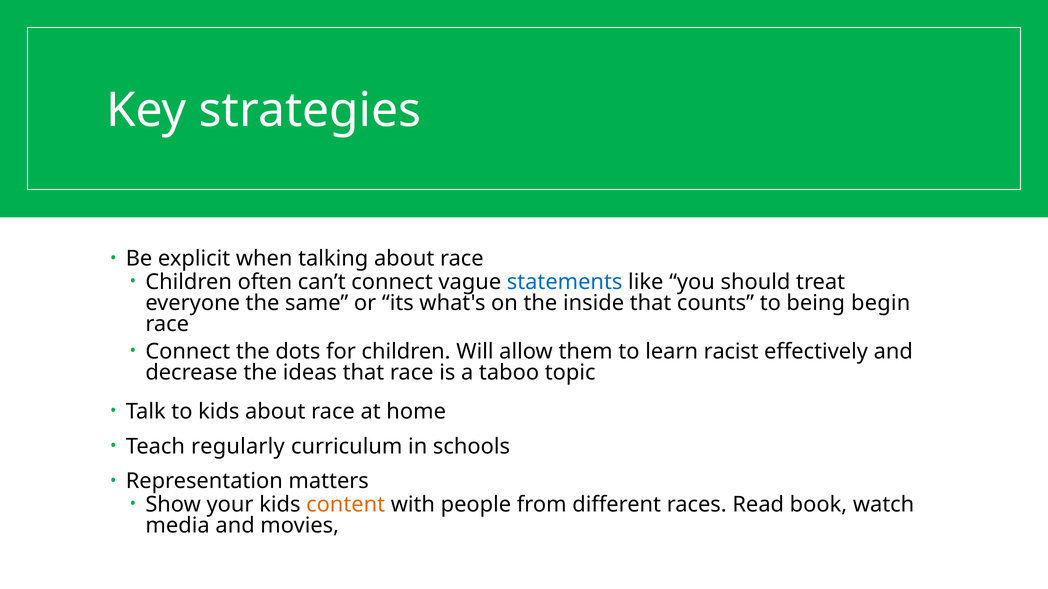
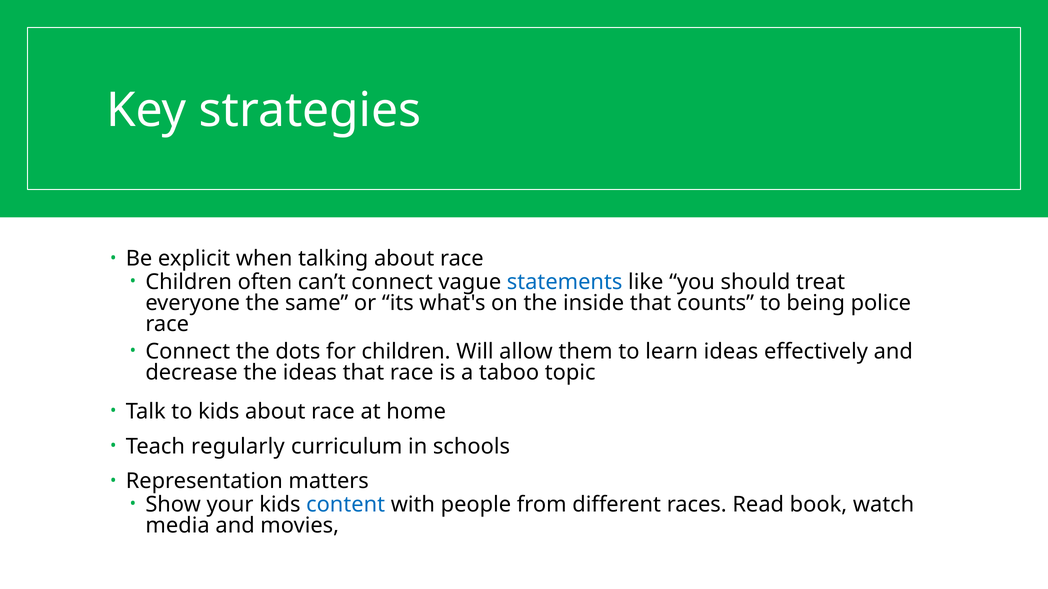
begin: begin -> police (881, 303)
learn racist: racist -> ideas (731, 352)
content colour: orange -> blue (346, 505)
